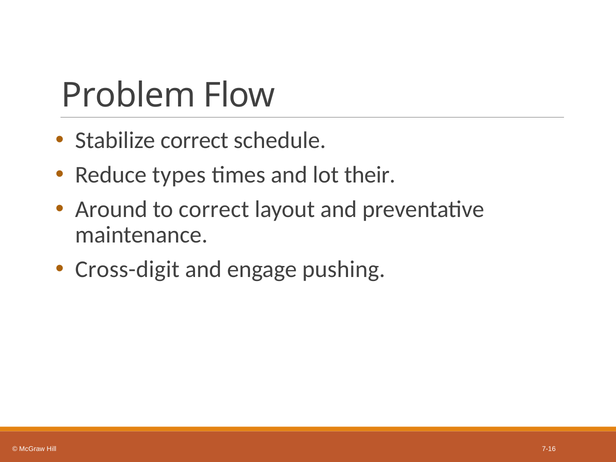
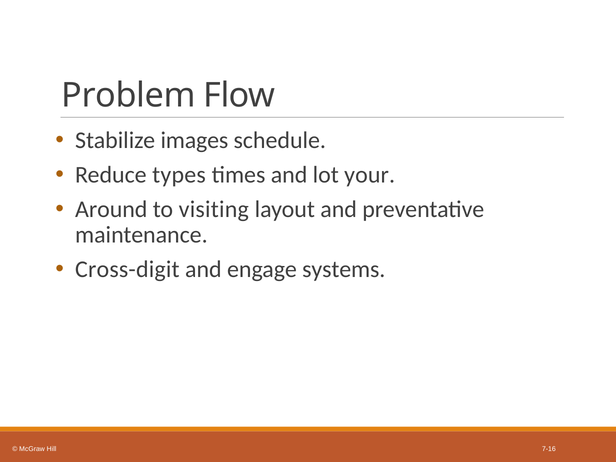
Stabilize correct: correct -> images (194, 140)
their: their -> your (370, 175)
to correct: correct -> visiting (214, 209)
pushing: pushing -> systems (344, 269)
